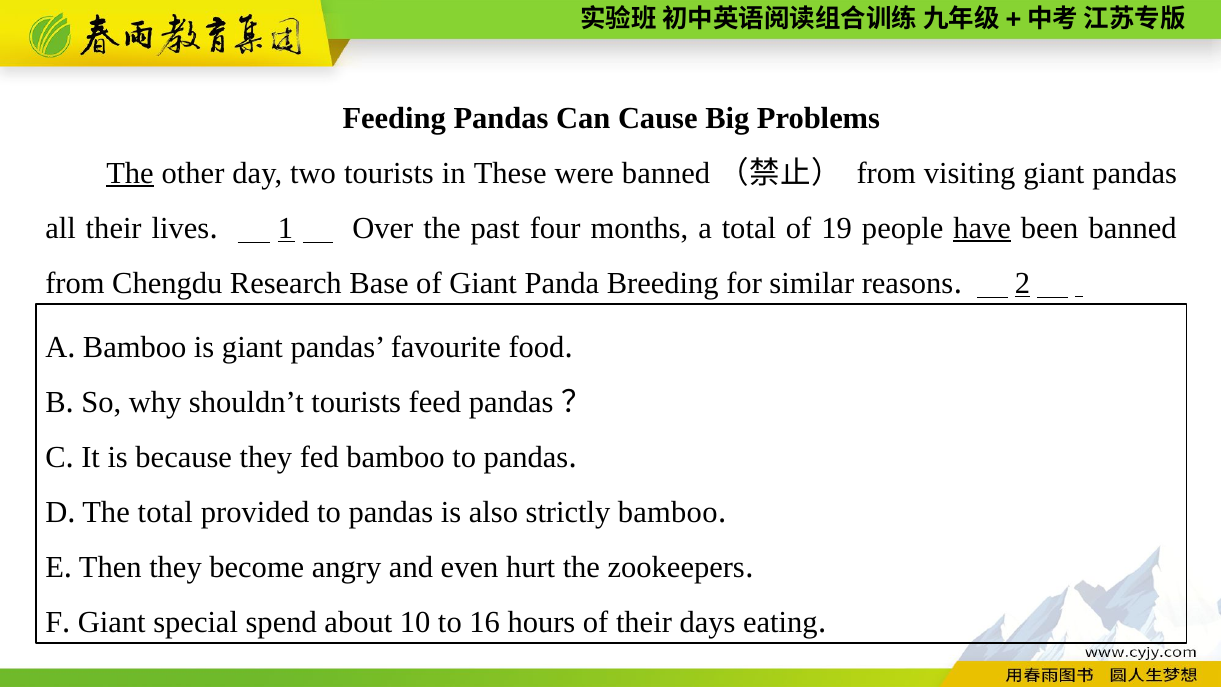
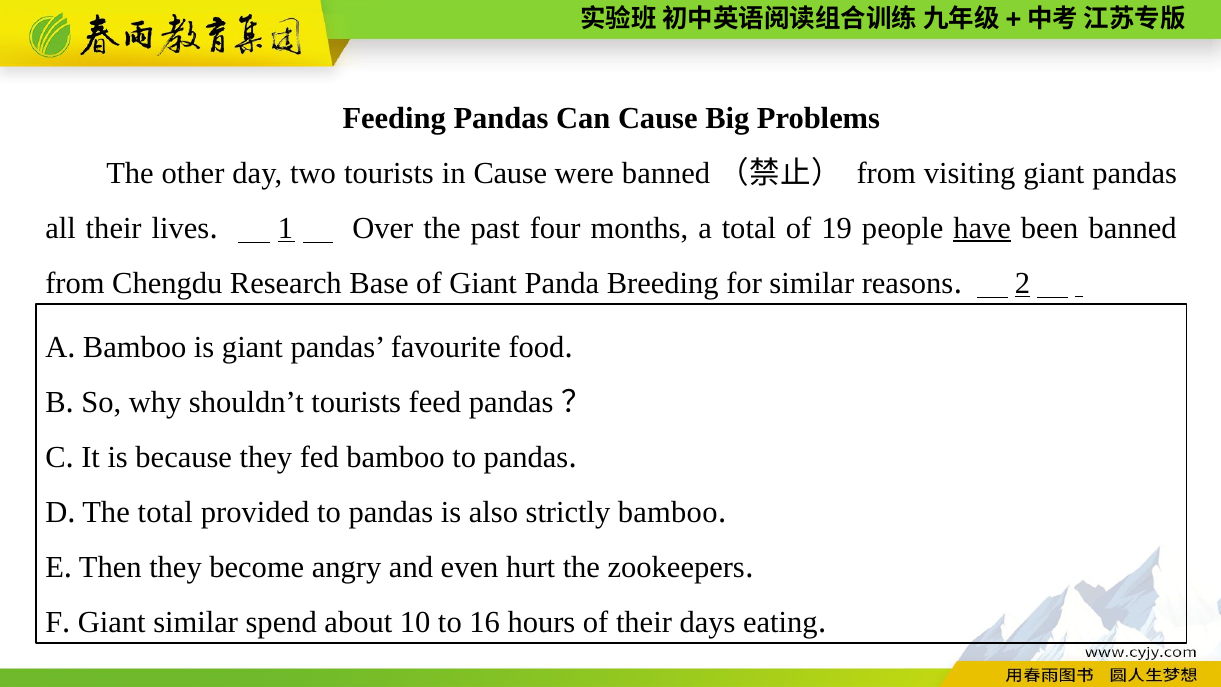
The underline: present -> none (130, 173)
in These: These -> Cause (510, 173)
Giant special: special -> similar (196, 622)
